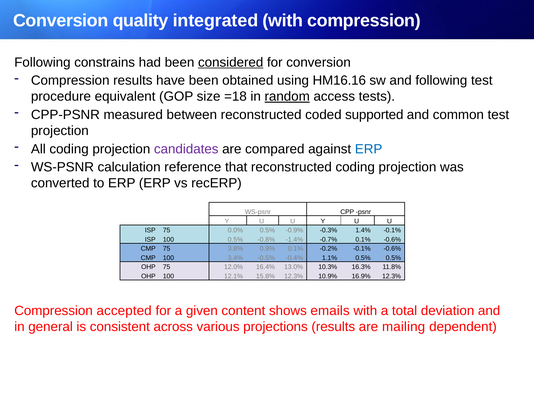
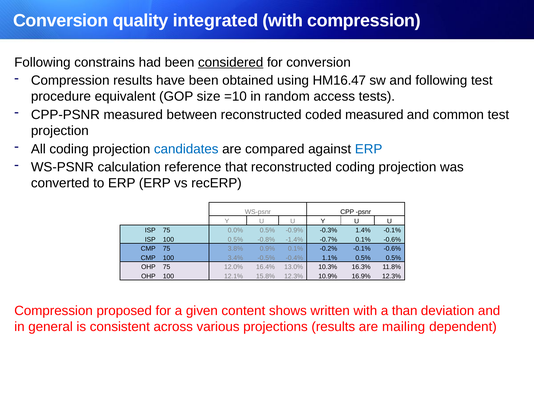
HM16.16: HM16.16 -> HM16.47 (339, 81)
=18: =18 -> =10 (235, 97)
random underline: present -> none (287, 97)
coded supported: supported -> measured (374, 115)
candidates colour: purple -> blue (186, 149)
accepted: accepted -> proposed (124, 311)
emails: emails -> written (330, 311)
total: total -> than (405, 311)
